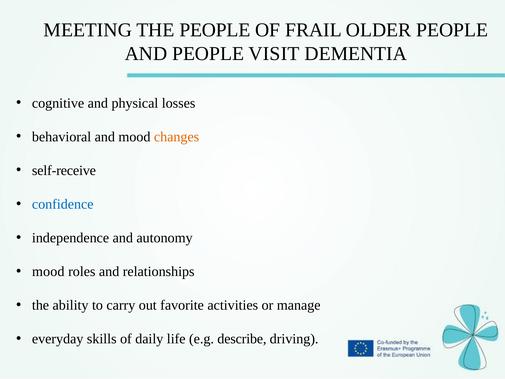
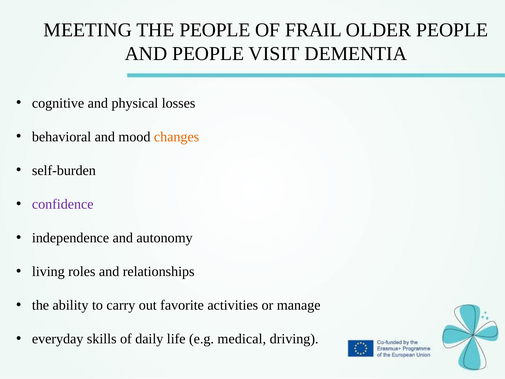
self-receive: self-receive -> self-burden (64, 170)
confidence colour: blue -> purple (63, 204)
mood: mood -> living (48, 271)
describe: describe -> medical (242, 339)
